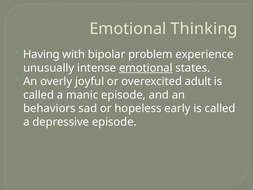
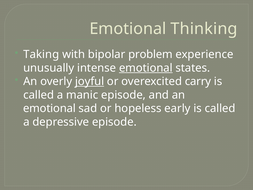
Having: Having -> Taking (41, 54)
joyful underline: none -> present (90, 81)
adult: adult -> carry (198, 81)
behaviors: behaviors -> emotional (49, 108)
